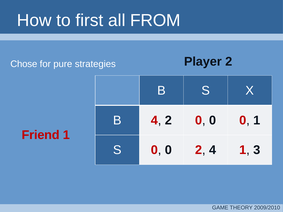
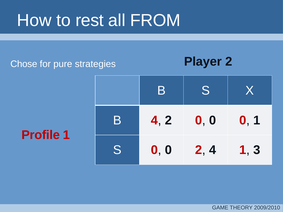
first: first -> rest (90, 20)
Friend: Friend -> Profile (41, 135)
